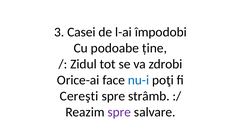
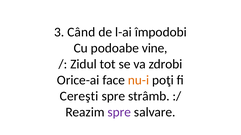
Casei: Casei -> Când (81, 32)
ține: ține -> vine (155, 48)
nu-i colour: blue -> orange (139, 80)
